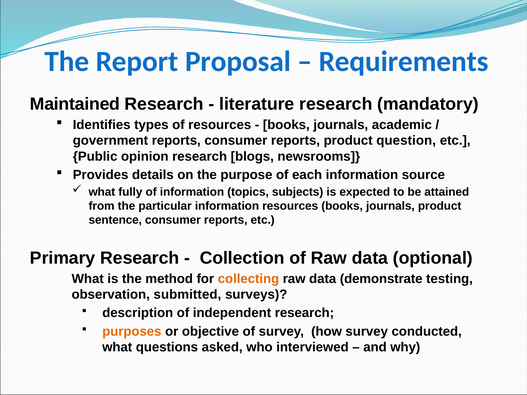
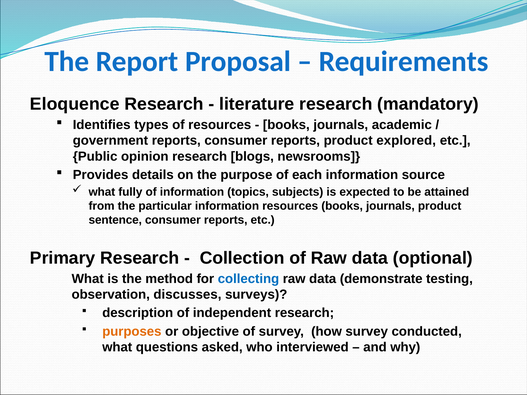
Maintained: Maintained -> Eloquence (75, 104)
question: question -> explored (406, 141)
collecting colour: orange -> blue (248, 279)
submitted: submitted -> discusses (187, 295)
